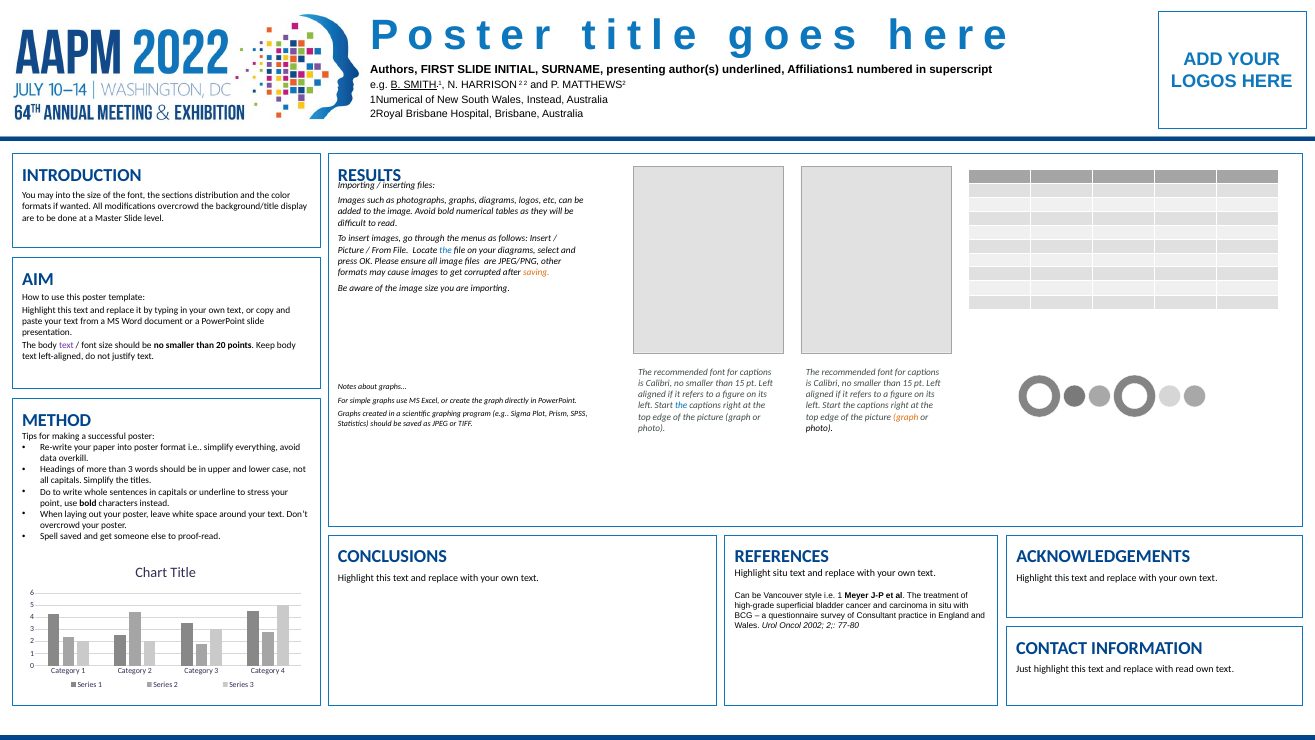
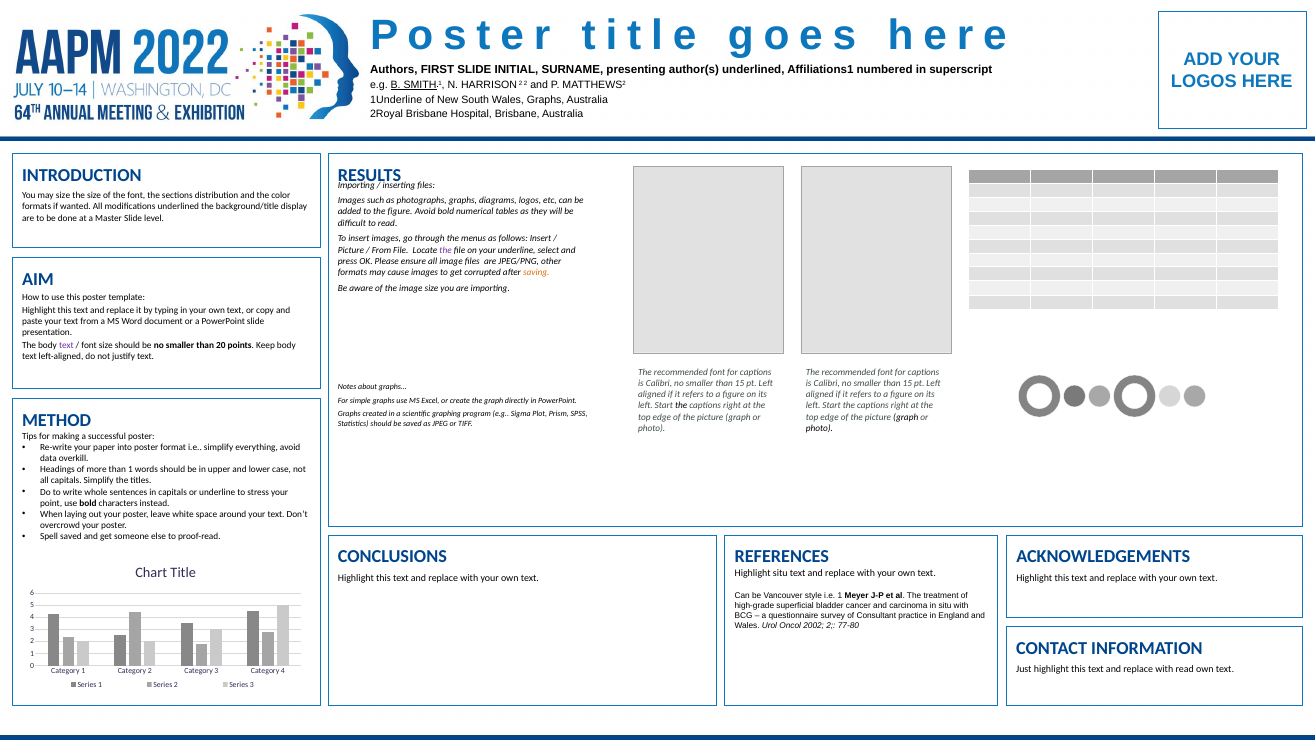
1Numerical: 1Numerical -> 1Underline (396, 100)
Wales Instead: Instead -> Graphs (546, 100)
may into: into -> size (63, 196)
modifications overcrowd: overcrowd -> underlined (178, 207)
to the image: image -> figure (400, 212)
the colour: blue -> purple (446, 250)
your diagrams: diagrams -> underline (517, 250)
the colour: blue -> black (681, 406)
graph colour: orange -> black (906, 417)
than 3: 3 -> 1 (130, 470)
